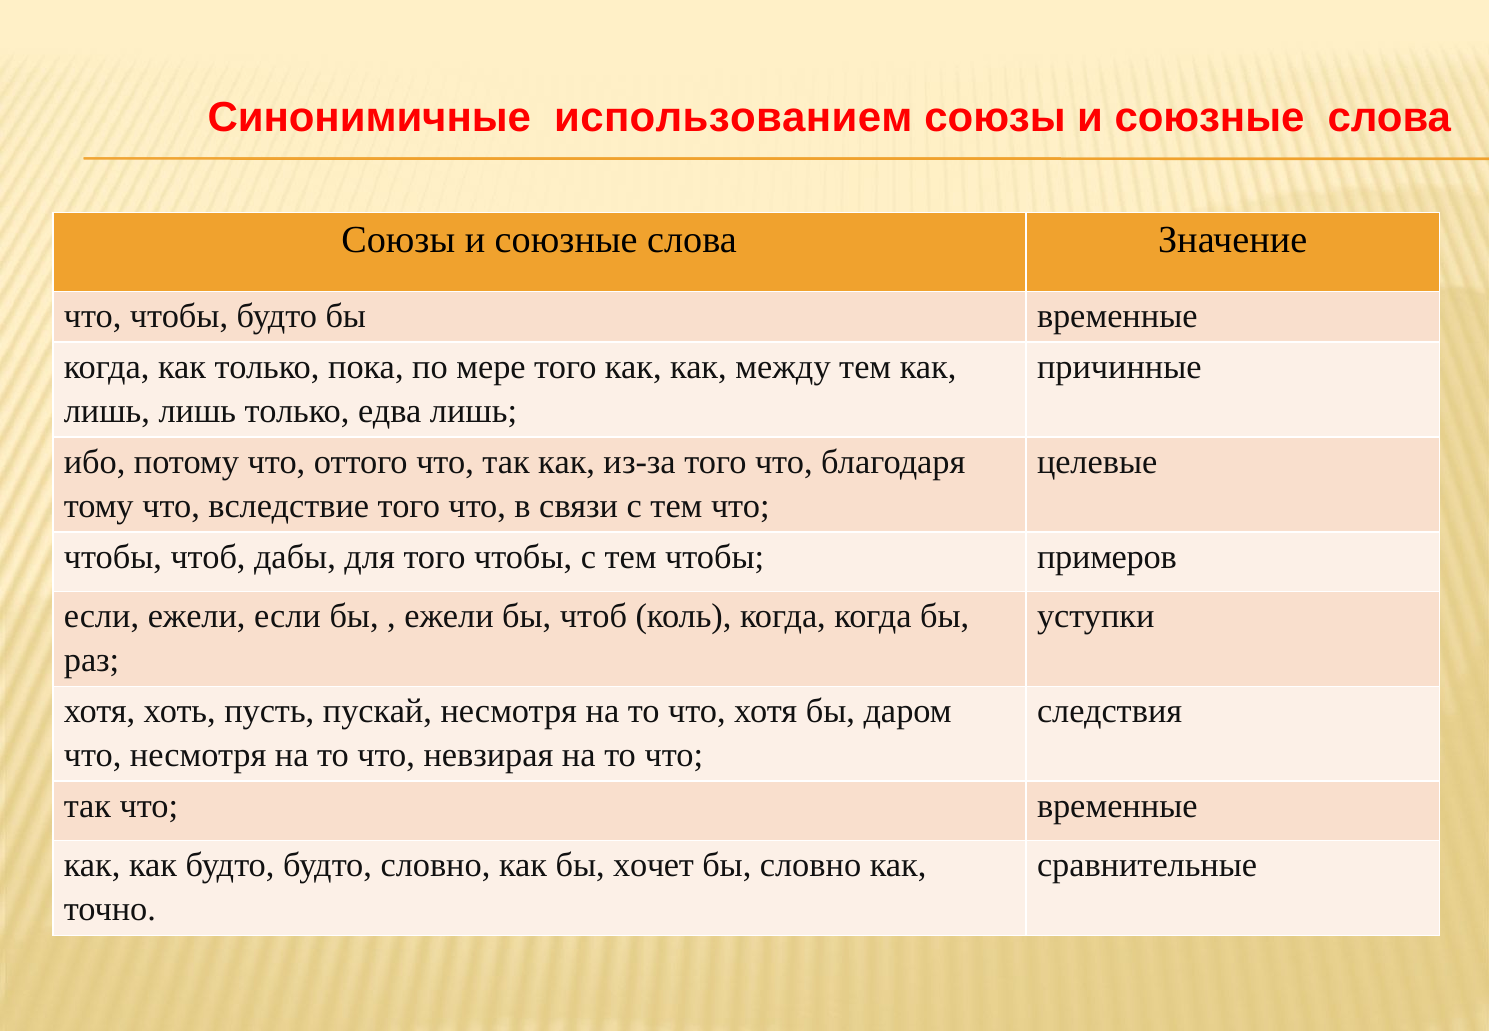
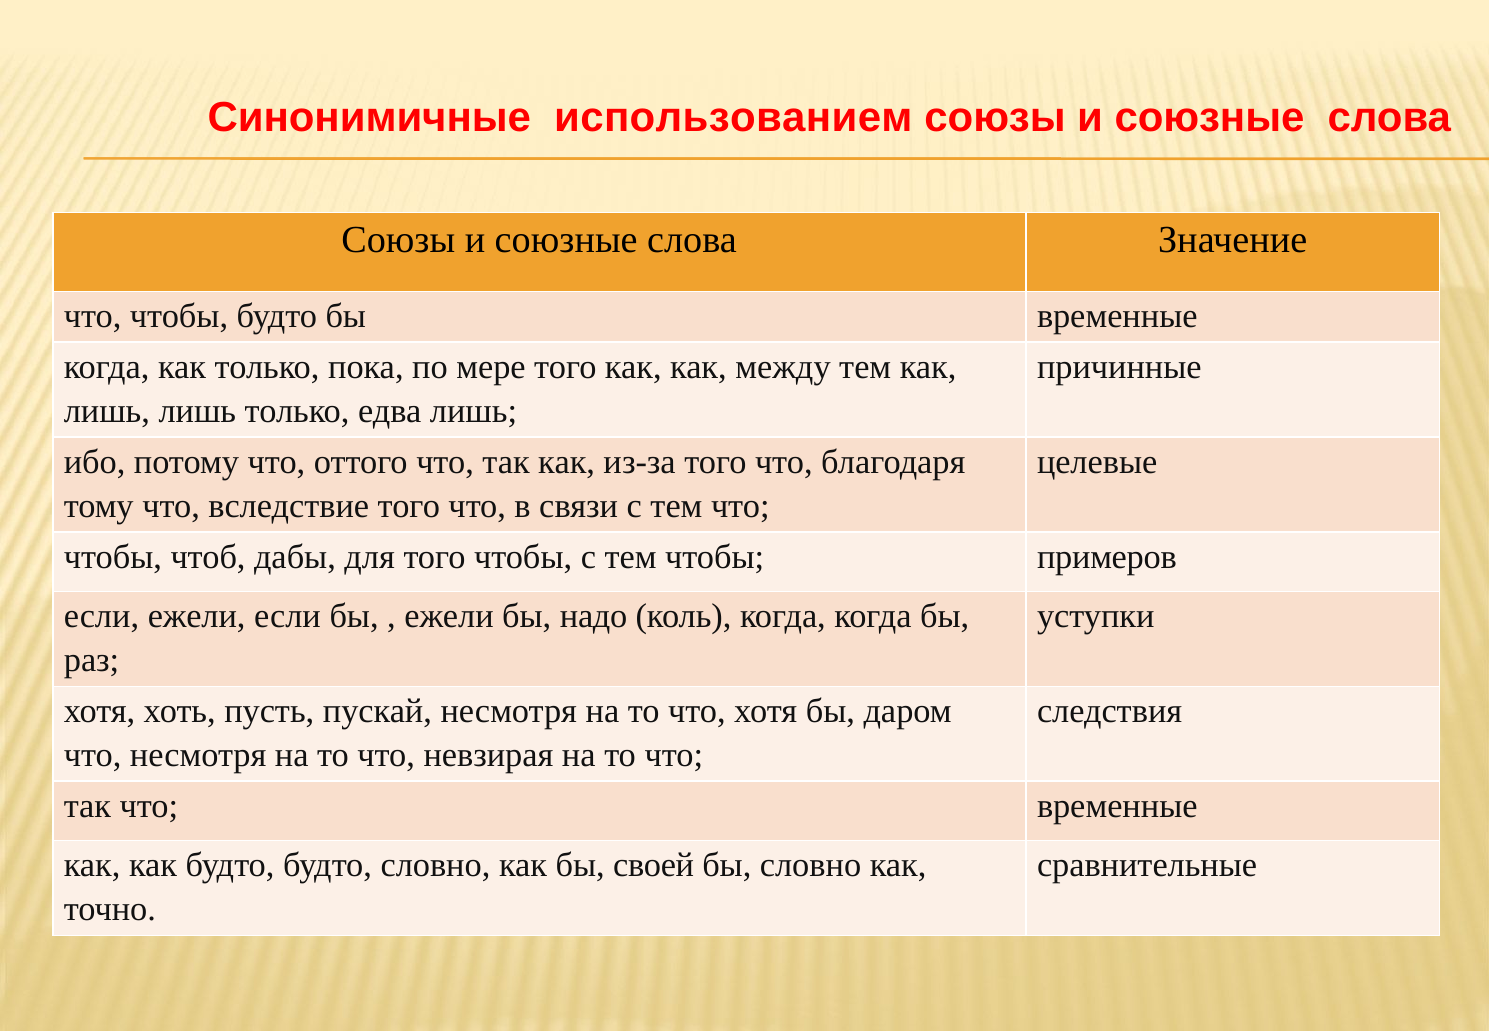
бы чтоб: чтоб -> надо (594, 616)
хочет: хочет -> своей (654, 865)
